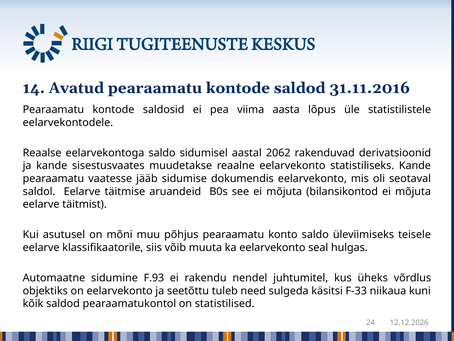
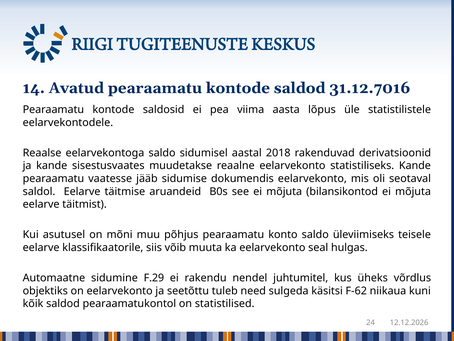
31.11.2016: 31.11.2016 -> 31.12.7016 (370, 88)
2062: 2062 -> 2018 (278, 153)
F.93: F.93 -> F.29 (154, 278)
F-33: F-33 -> F-62 (356, 290)
